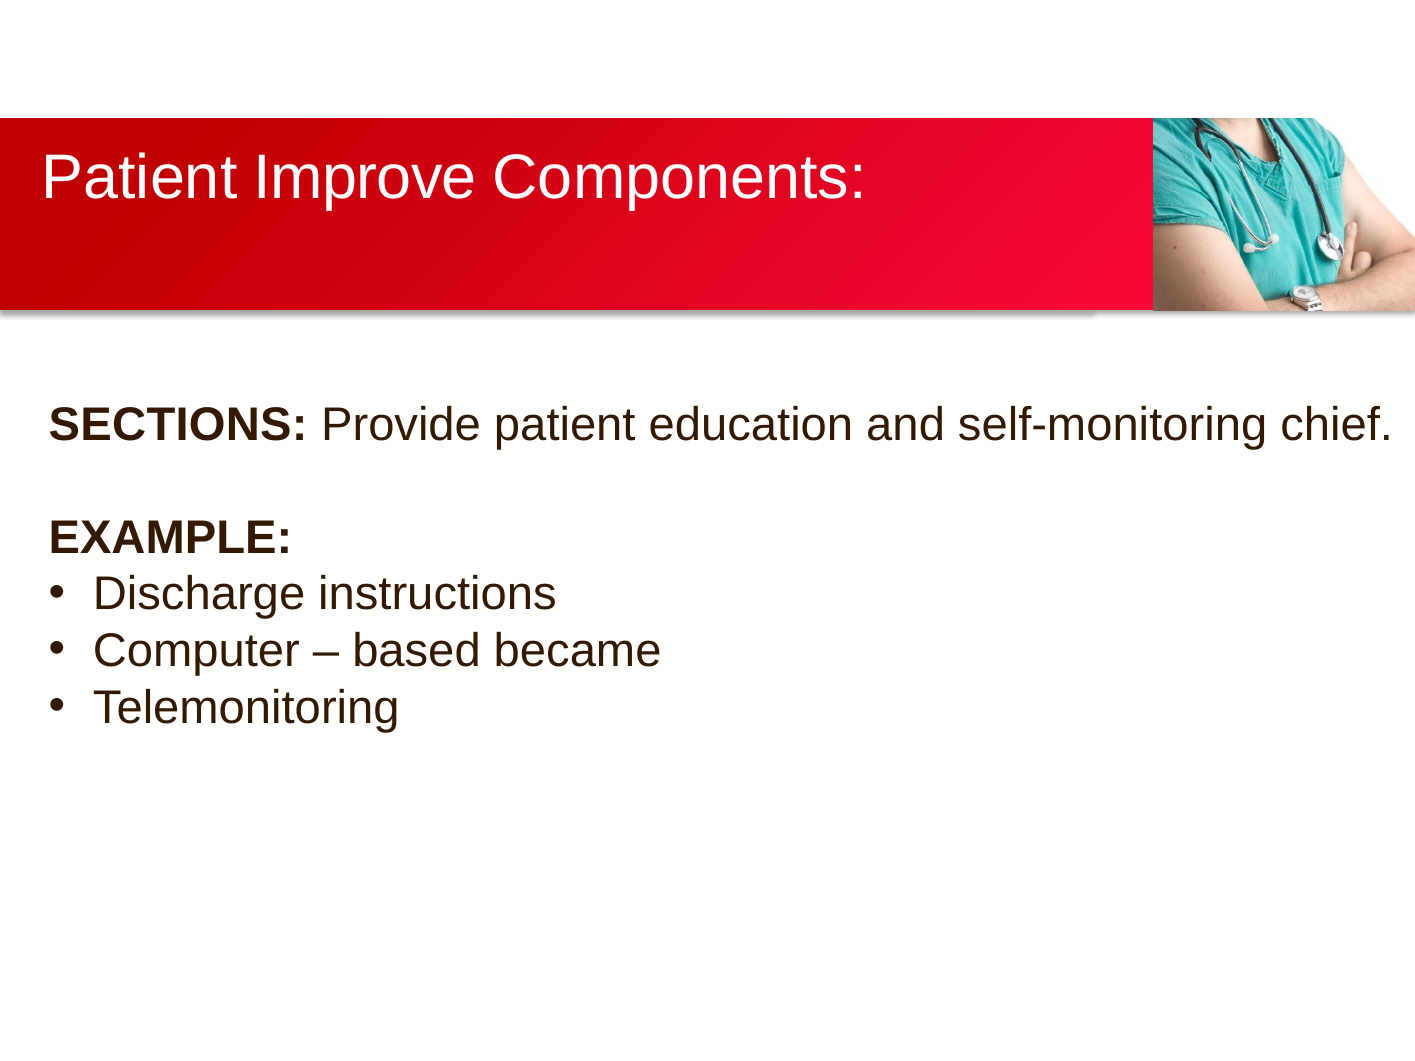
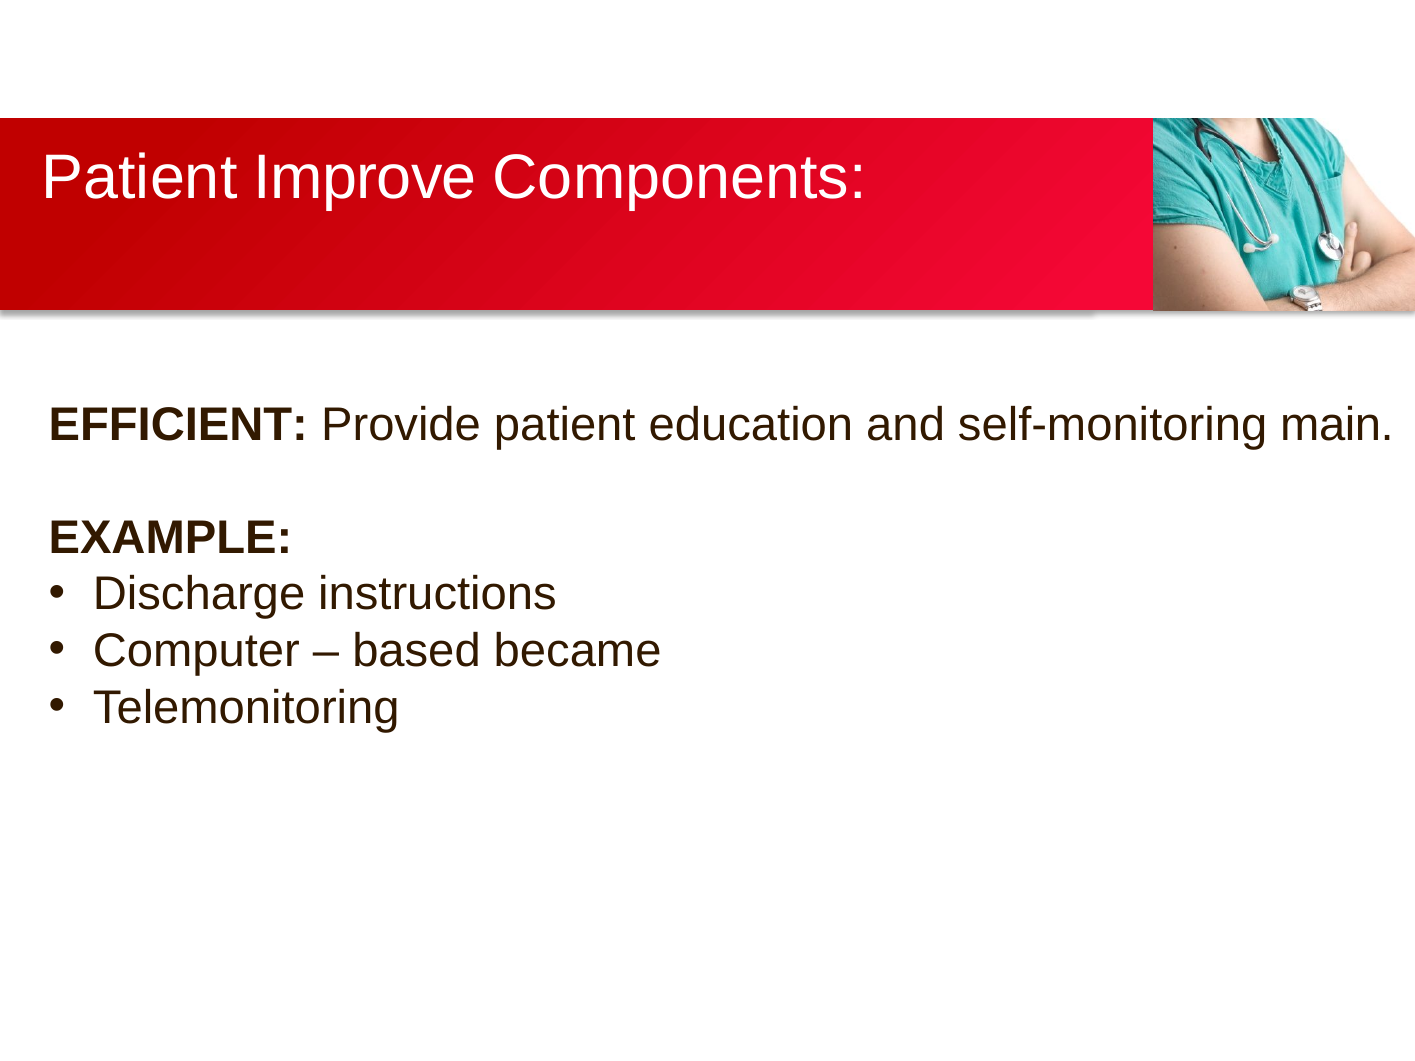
SECTIONS: SECTIONS -> EFFICIENT (178, 425)
chief: chief -> main (1337, 425)
